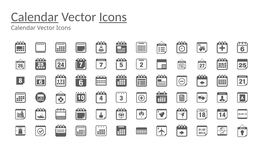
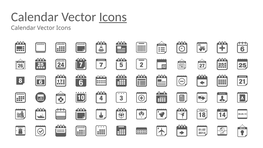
Calendar underline: present -> none (35, 17)
